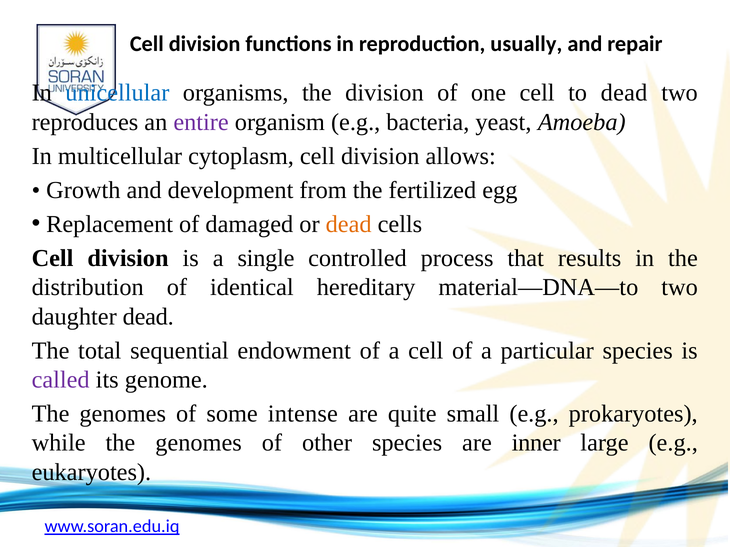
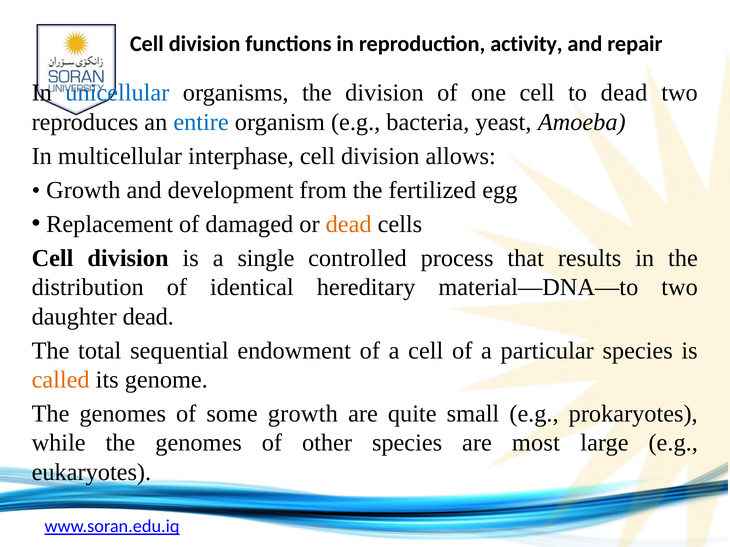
usually: usually -> activity (526, 44)
entire colour: purple -> blue (201, 122)
cytoplasm: cytoplasm -> interphase (241, 156)
called colour: purple -> orange (61, 380)
some intense: intense -> growth (303, 414)
inner: inner -> most (536, 443)
